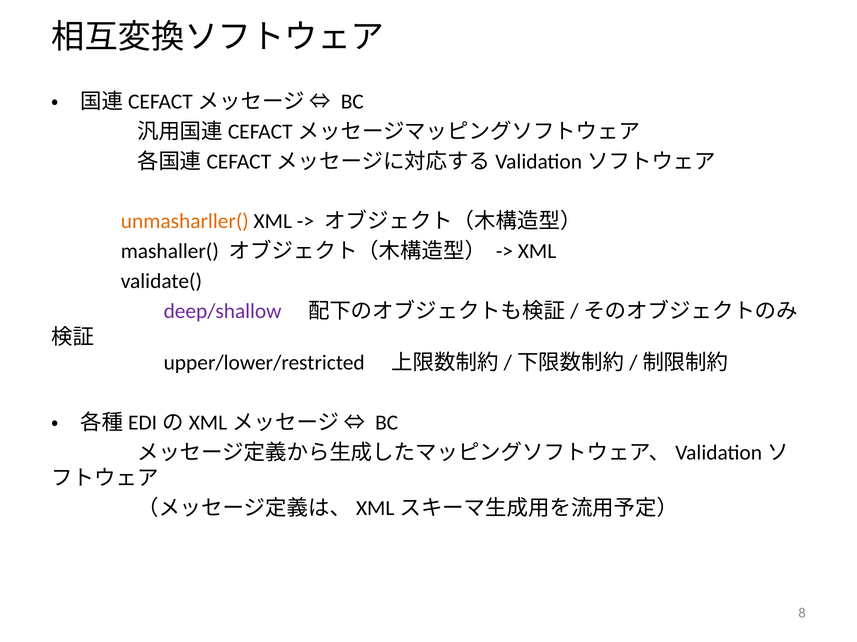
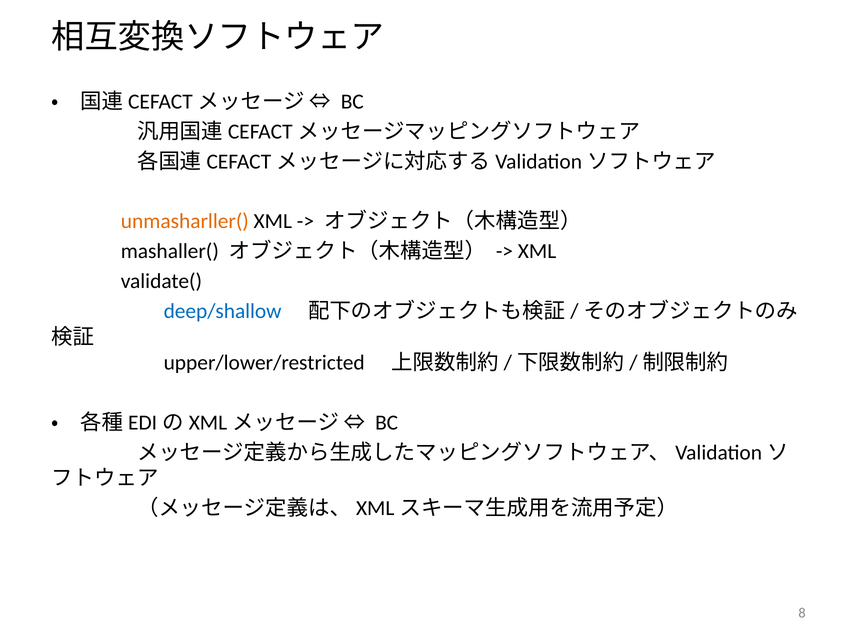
deep/shallow colour: purple -> blue (223, 312)
